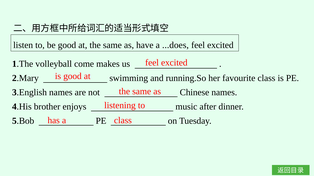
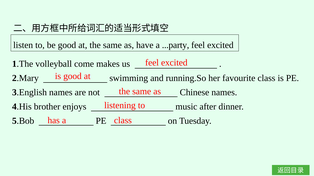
...does: ...does -> ...party (176, 45)
